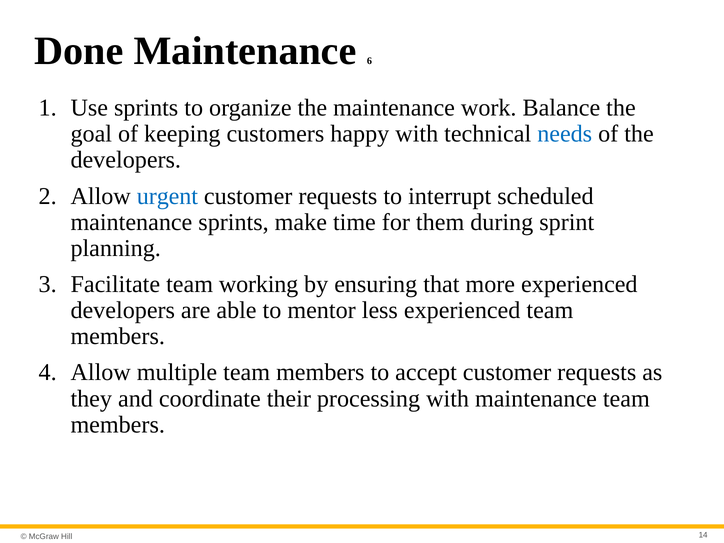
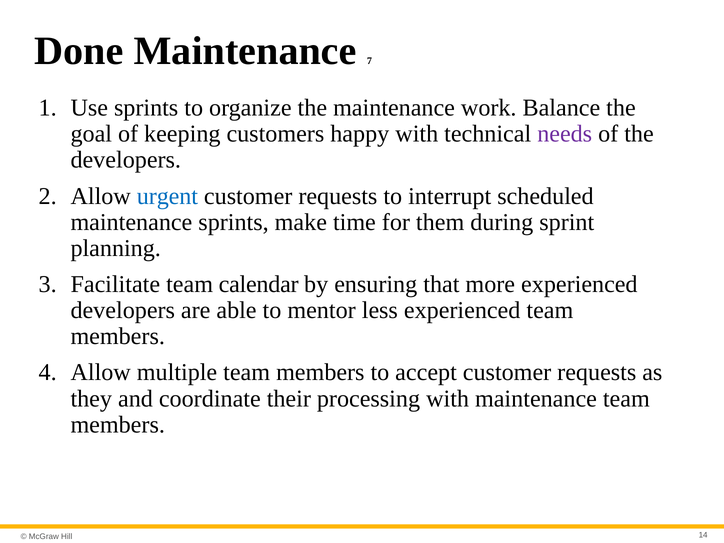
6: 6 -> 7 (369, 61)
needs colour: blue -> purple (565, 134)
working: working -> calendar (259, 284)
